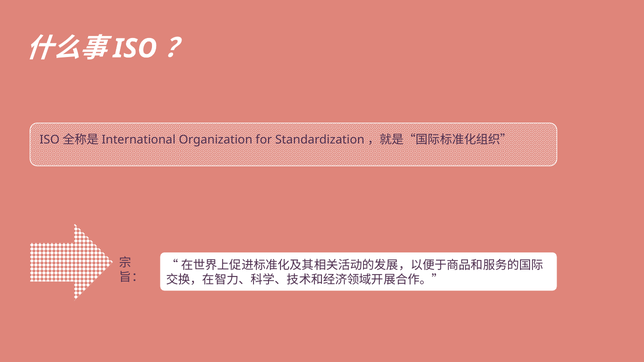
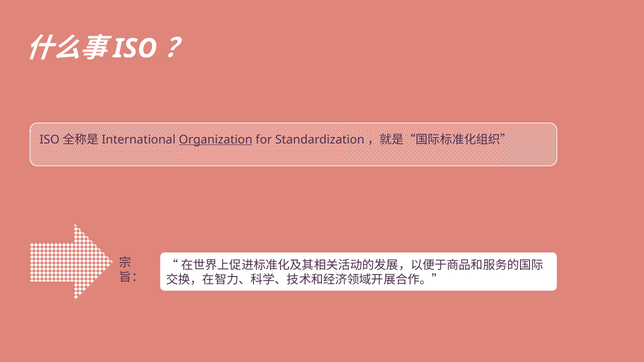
Organization underline: none -> present (216, 140)
